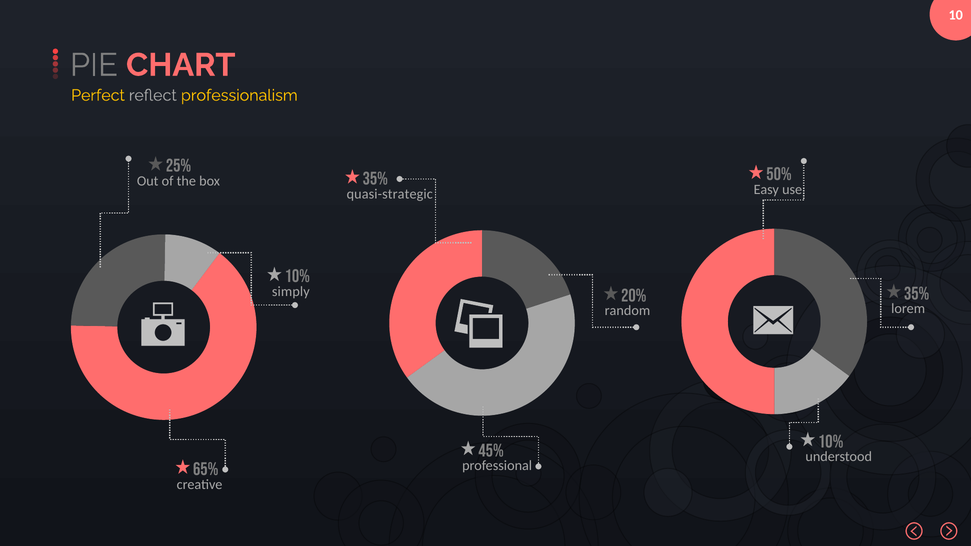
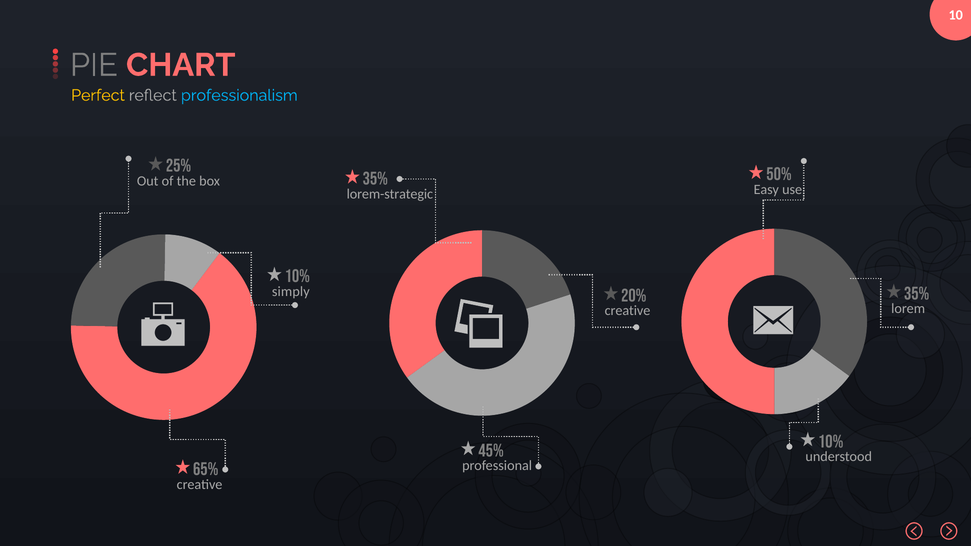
professionalism colour: yellow -> light blue (239, 95)
quasi-strategic: quasi-strategic -> lorem-strategic (390, 194)
random: random -> creative (627, 311)
